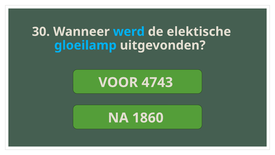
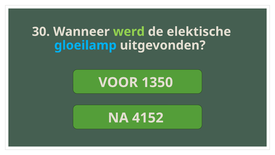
werd colour: light blue -> light green (129, 32)
4743: 4743 -> 1350 (157, 82)
1860: 1860 -> 4152 (148, 118)
